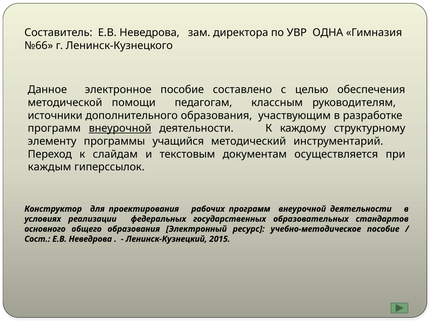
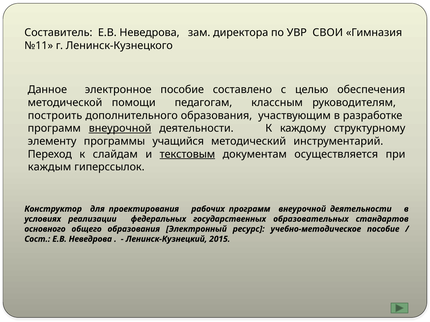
ОДНА: ОДНА -> СВОИ (328, 33)
№66: №66 -> №11 (39, 46)
источники: источники -> построить (55, 116)
текстовым underline: none -> present (187, 154)
